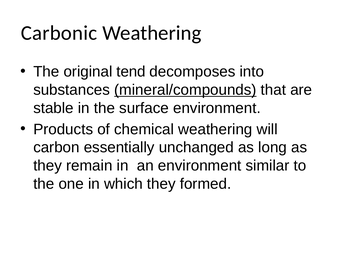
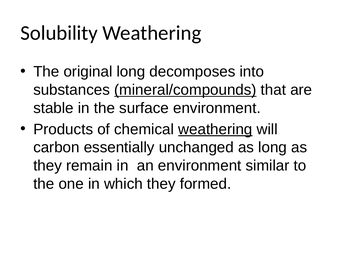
Carbonic: Carbonic -> Solubility (59, 33)
original tend: tend -> long (131, 72)
weathering underline: none -> present (215, 129)
